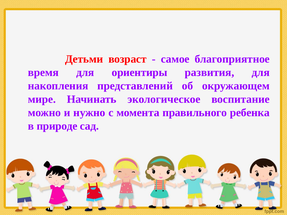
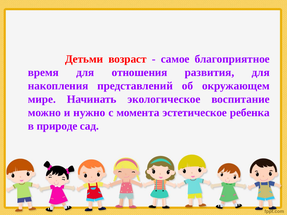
ориентиры: ориентиры -> отношения (140, 73)
правильного: правильного -> эстетическое (195, 113)
